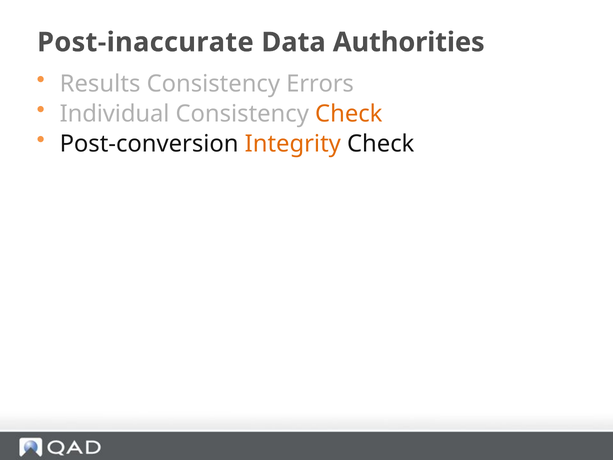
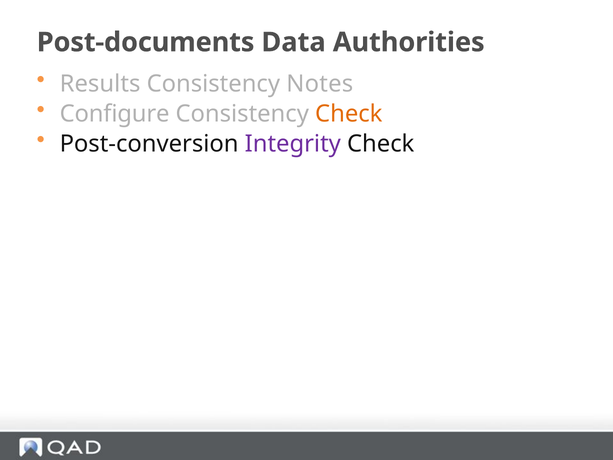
Post-inaccurate: Post-inaccurate -> Post-documents (146, 42)
Errors: Errors -> Notes (320, 84)
Individual: Individual -> Configure (115, 114)
Integrity colour: orange -> purple (293, 144)
